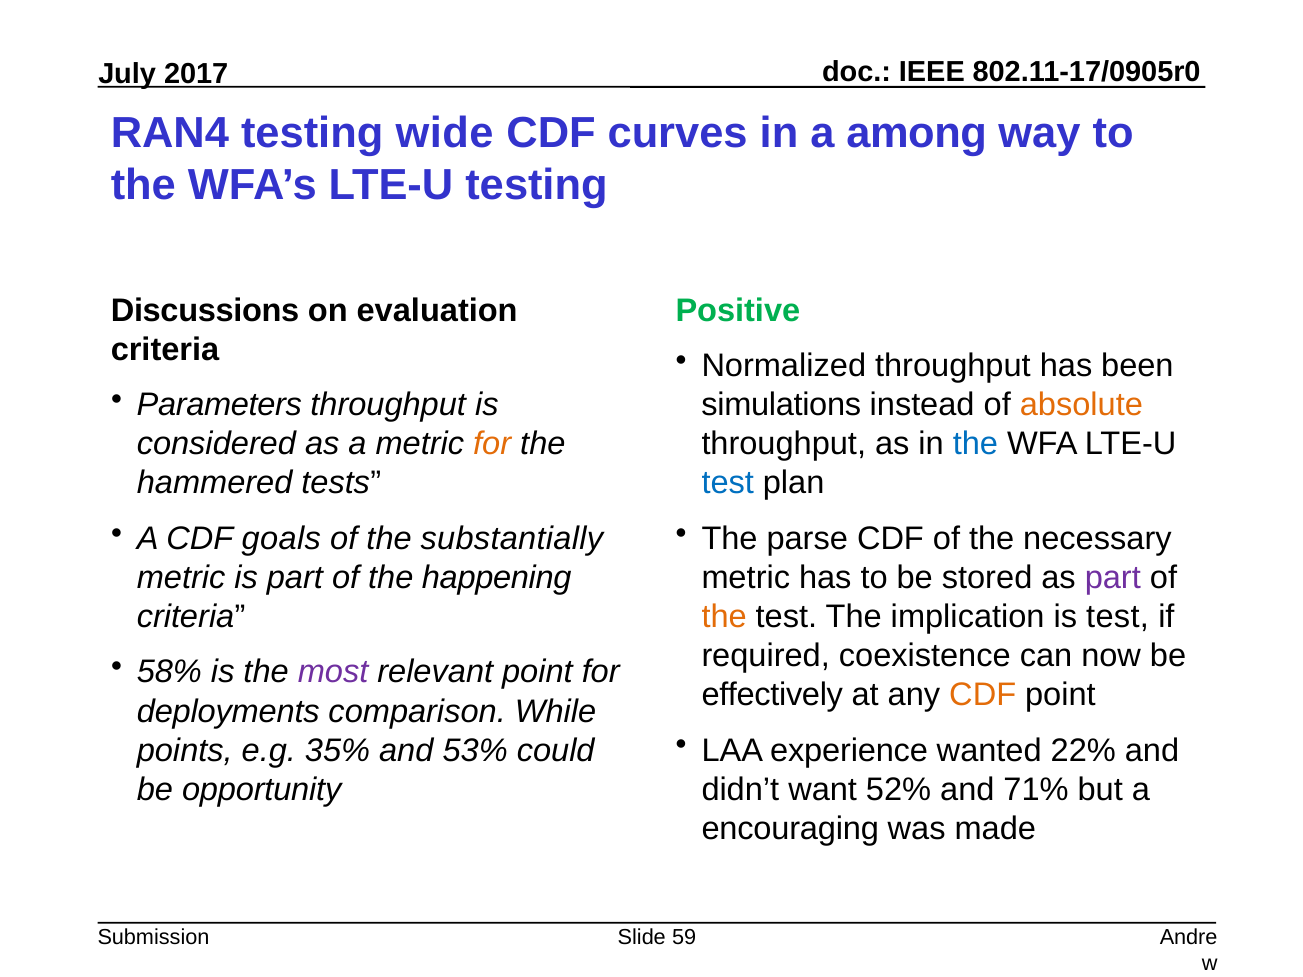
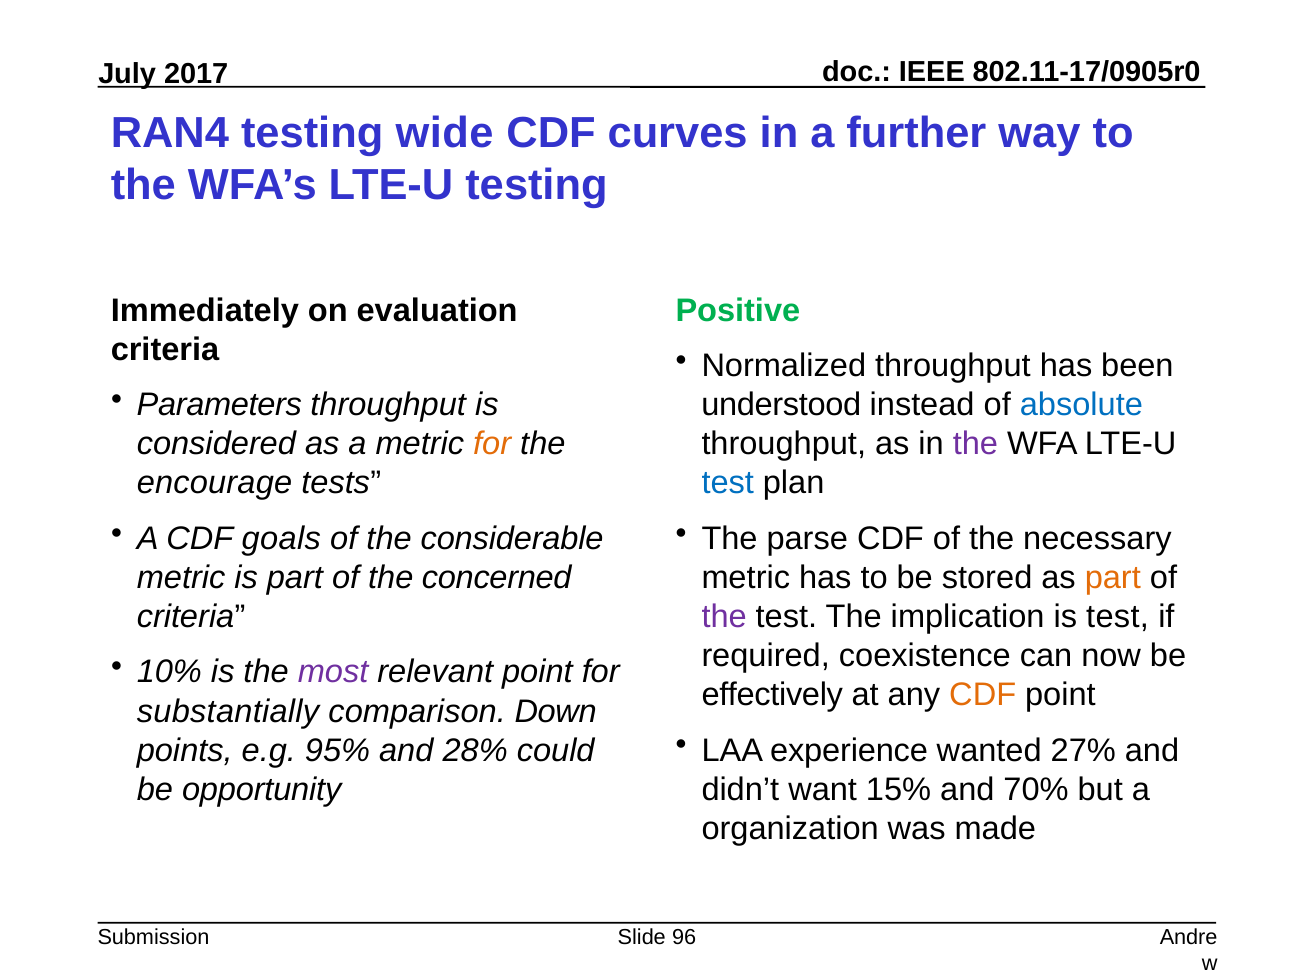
among: among -> further (916, 133)
Discussions: Discussions -> Immediately (205, 311)
simulations: simulations -> understood (781, 405)
absolute colour: orange -> blue (1081, 405)
the colour: blue -> purple (975, 444)
hammered: hammered -> encourage (215, 483)
substantially: substantially -> considerable (512, 539)
happening: happening -> concerned (497, 578)
part colour: purple -> orange (1113, 578)
the colour: orange -> purple (724, 617)
58%: 58% -> 10% (169, 672)
deployments: deployments -> substantially (228, 711)
While: While -> Down (556, 711)
22%: 22% -> 27% (1083, 751)
35%: 35% -> 95% (338, 751)
53%: 53% -> 28% (475, 751)
52%: 52% -> 15% (899, 790)
71%: 71% -> 70% (1036, 790)
encouraging: encouraging -> organization (790, 829)
59: 59 -> 96 (684, 937)
